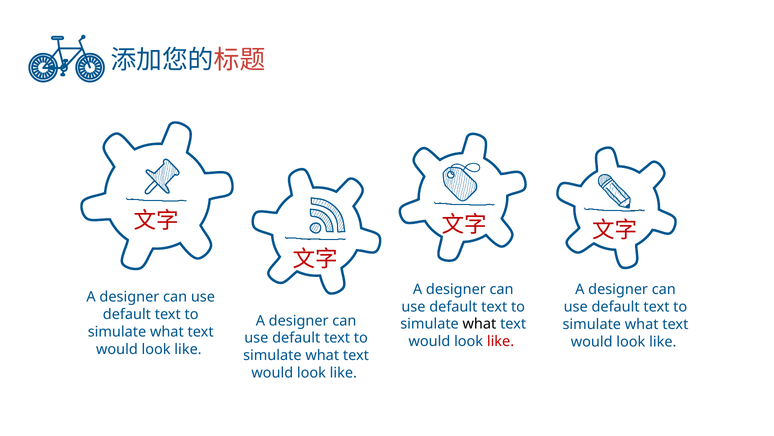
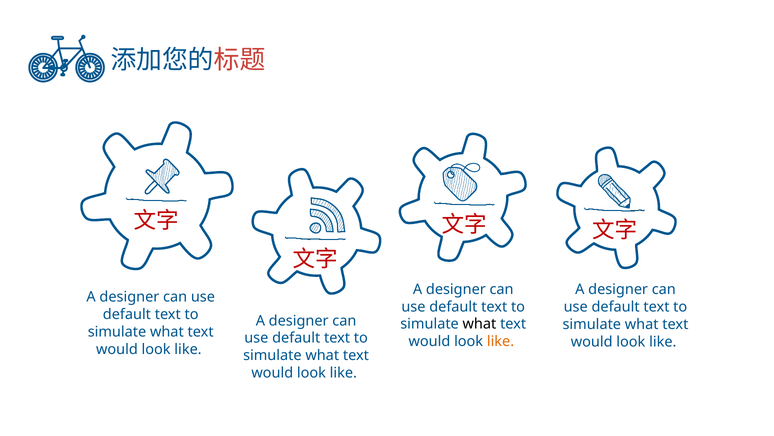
like colour: red -> orange (501, 341)
